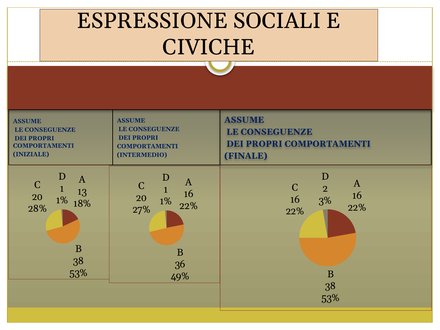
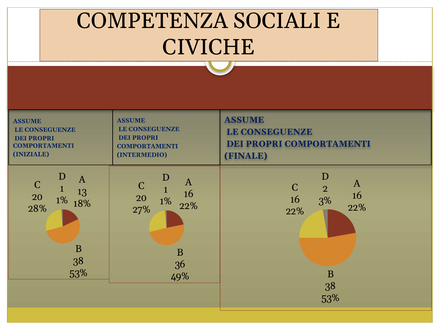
ESPRESSIONE: ESPRESSIONE -> COMPETENZA (152, 21)
